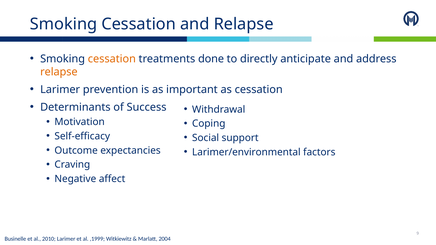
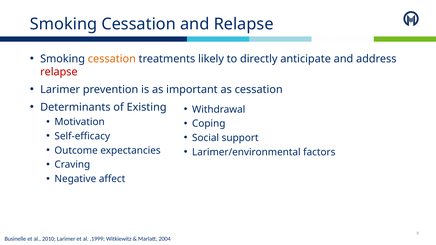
done: done -> likely (211, 59)
relapse colour: orange -> red (59, 72)
Success: Success -> Existing (147, 107)
